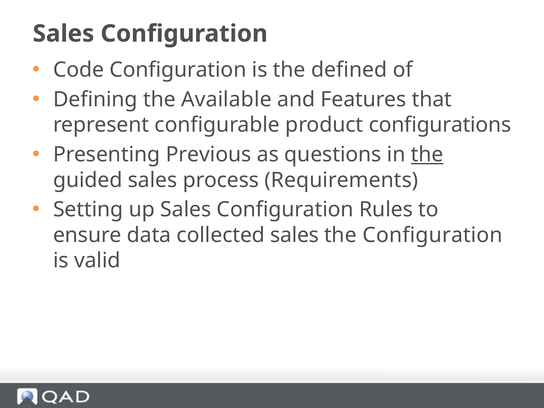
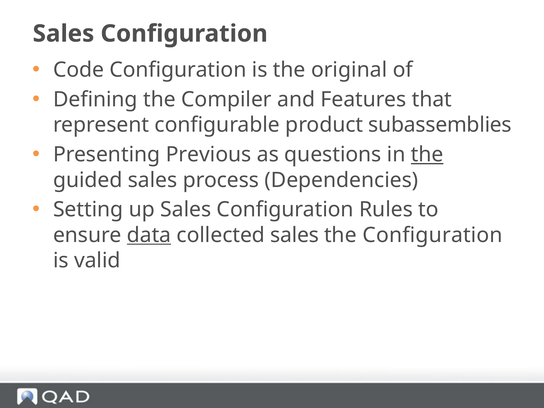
defined: defined -> original (349, 70)
Available: Available -> Compiler (226, 100)
configurations: configurations -> subassemblies (440, 125)
Requirements: Requirements -> Dependencies (341, 180)
data underline: none -> present (149, 235)
